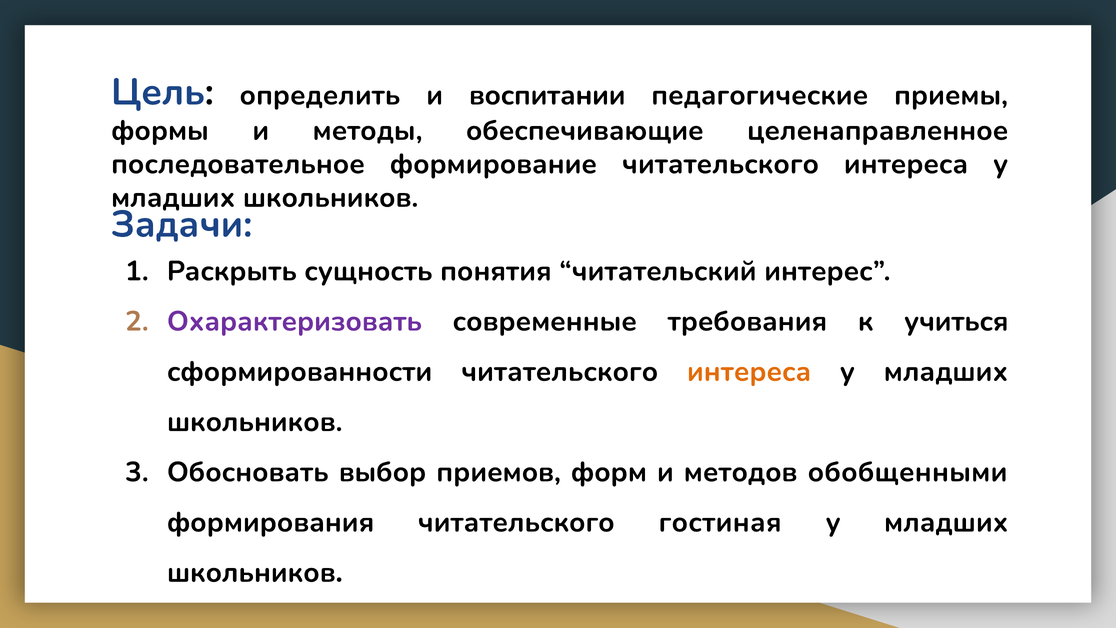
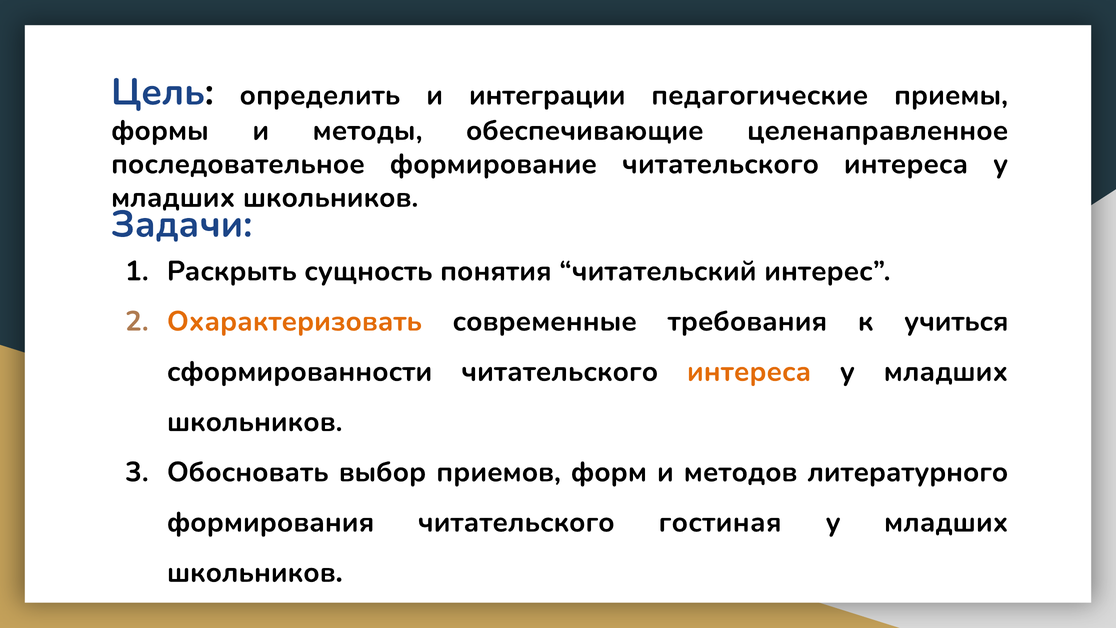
воспитании: воспитании -> интеграции (547, 95)
Охарактеризовать colour: purple -> orange (294, 321)
обобщенными: обобщенными -> литературного (908, 472)
